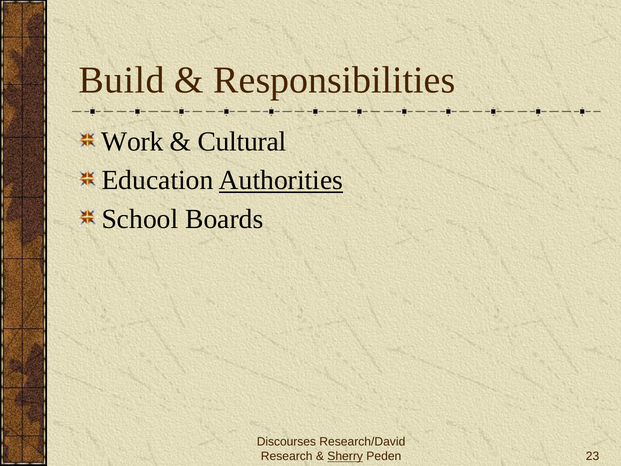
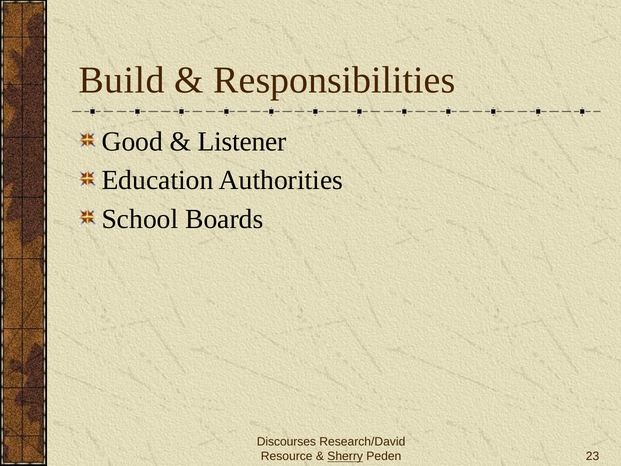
Work: Work -> Good (132, 142)
Cultural: Cultural -> Listener (242, 142)
Authorities underline: present -> none (281, 180)
Research: Research -> Resource (287, 456)
